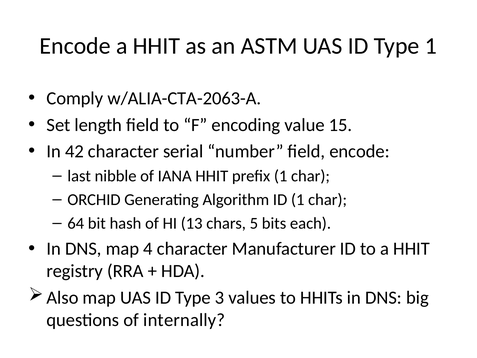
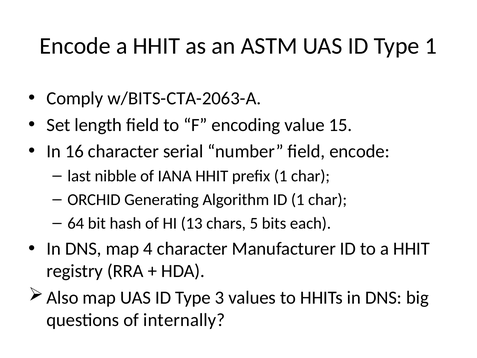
w/ALIA-CTA-2063-A: w/ALIA-CTA-2063-A -> w/BITS-CTA-2063-A (184, 98)
42: 42 -> 16 (74, 151)
